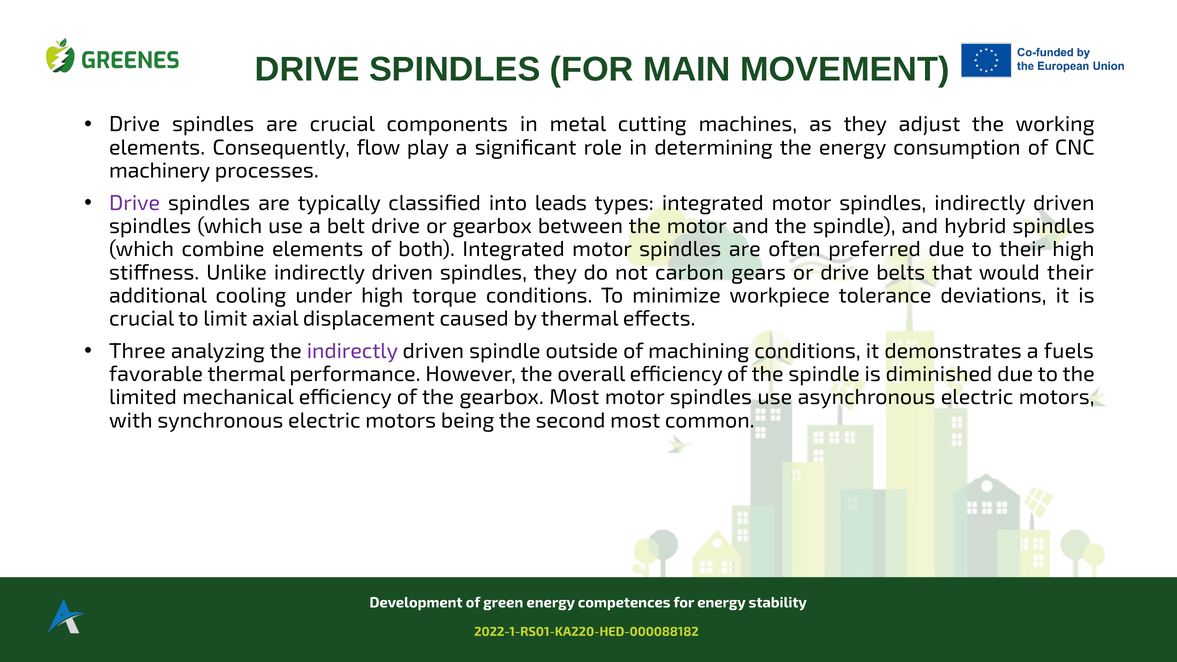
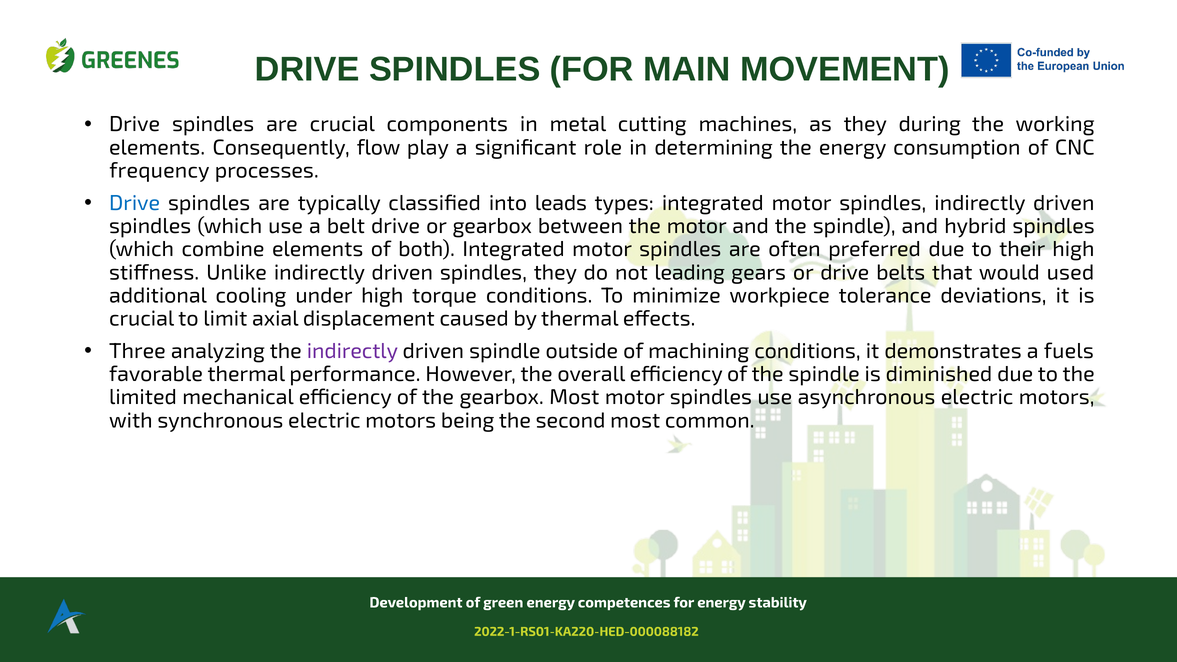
adjust: adjust -> during (930, 124)
machinery: machinery -> frequency (159, 171)
Drive colour: purple -> blue (135, 203)
carbon: carbon -> leading (690, 273)
would their: their -> used (1070, 273)
